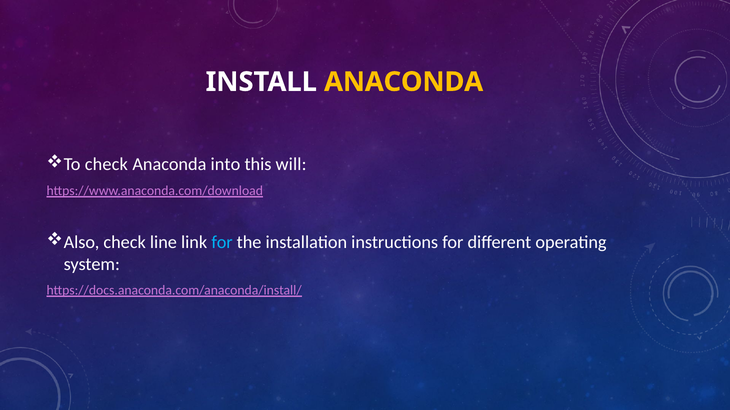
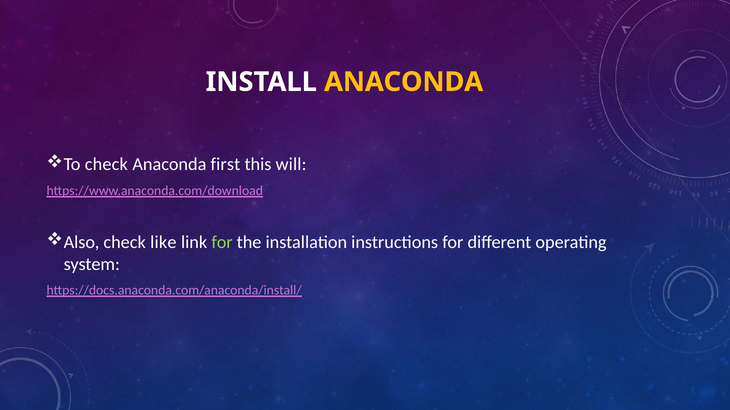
into: into -> first (225, 165)
line: line -> like (163, 243)
for colour: light blue -> light green (222, 243)
